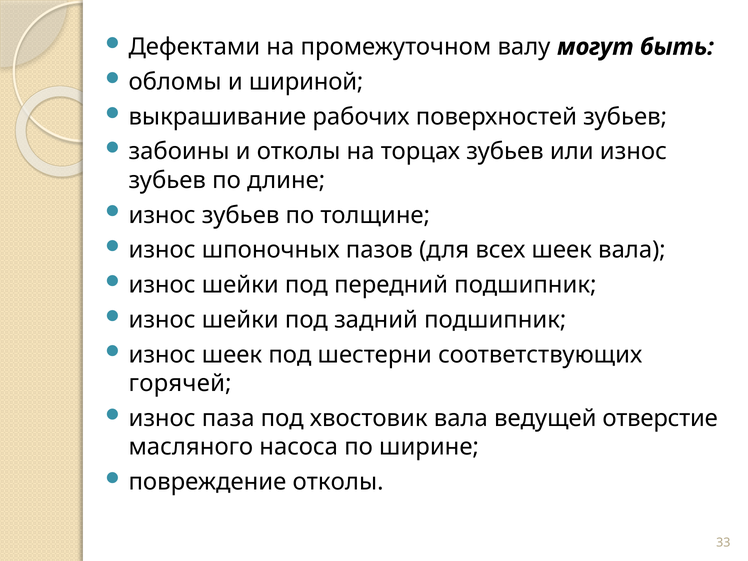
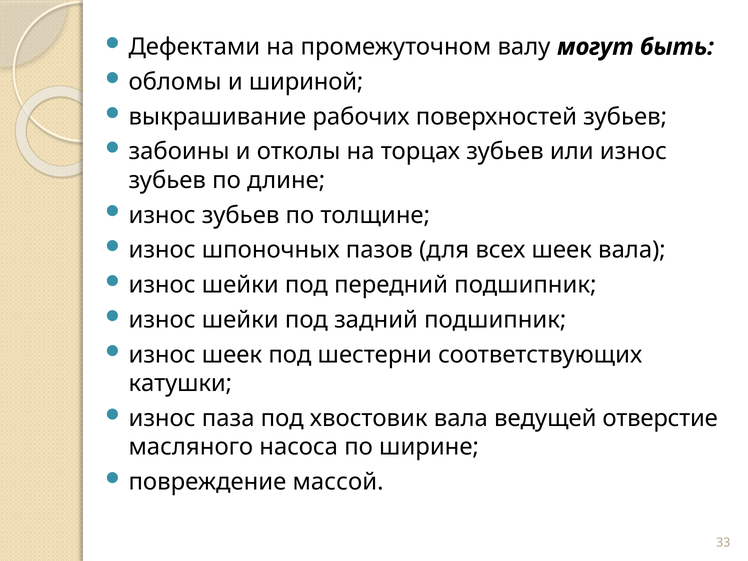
горячей: горячей -> катушки (180, 383)
повреждение отколы: отколы -> массой (338, 482)
